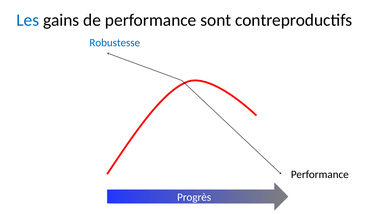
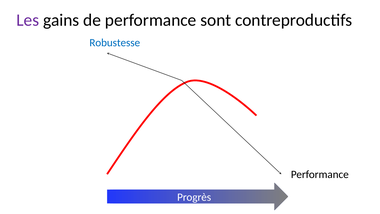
Les colour: blue -> purple (28, 20)
